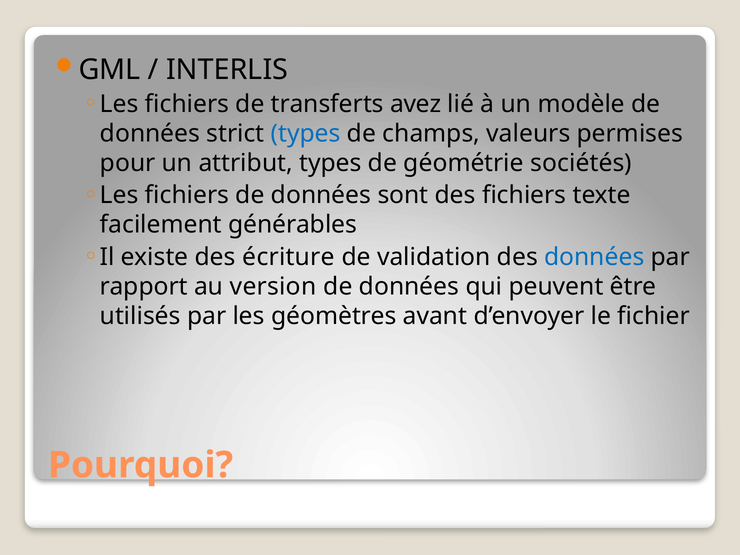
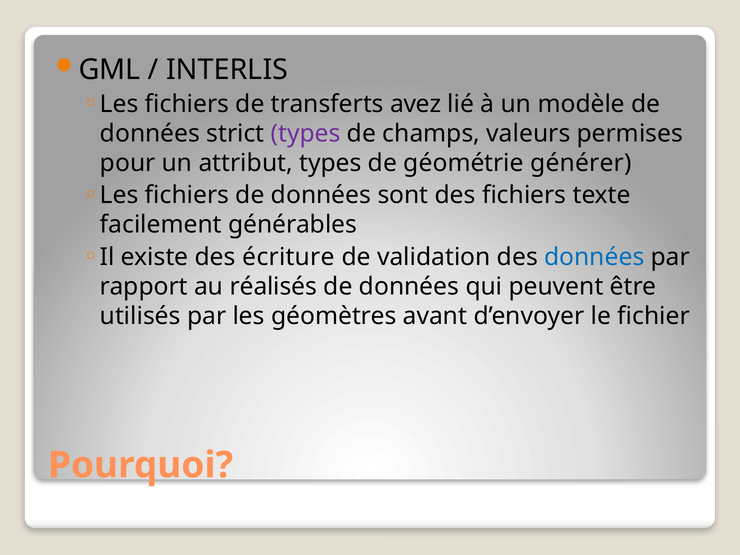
types colour: blue -> purple (306, 133)
sociétés: sociétés -> générer (581, 163)
version: version -> réalisés (273, 287)
